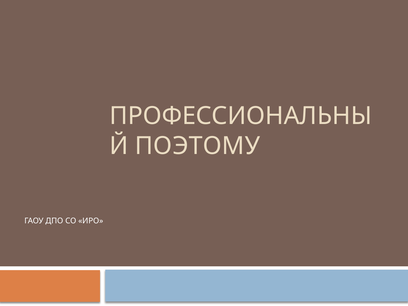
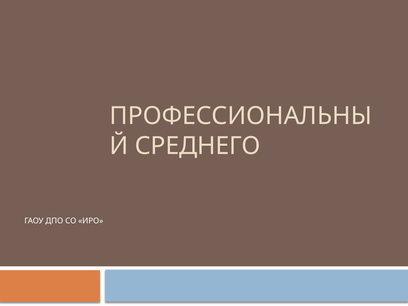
ПОЭТОМУ: ПОЭТОМУ -> СРЕДНЕГО (198, 146)
